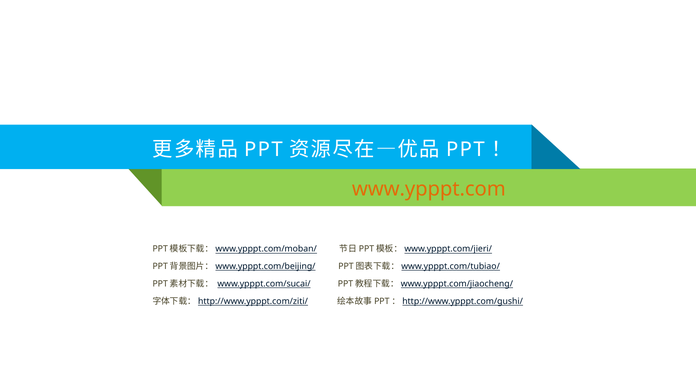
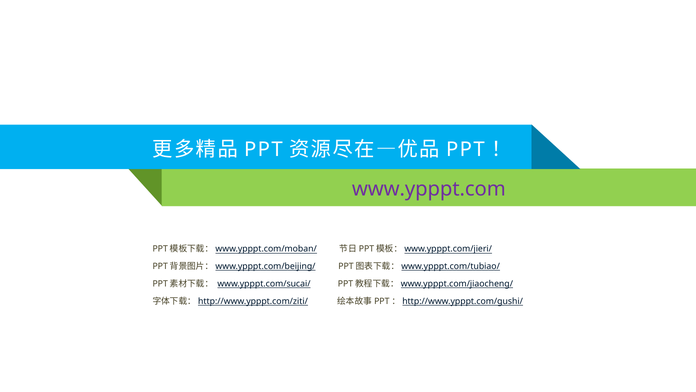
www.ypppt.com colour: orange -> purple (429, 189)
